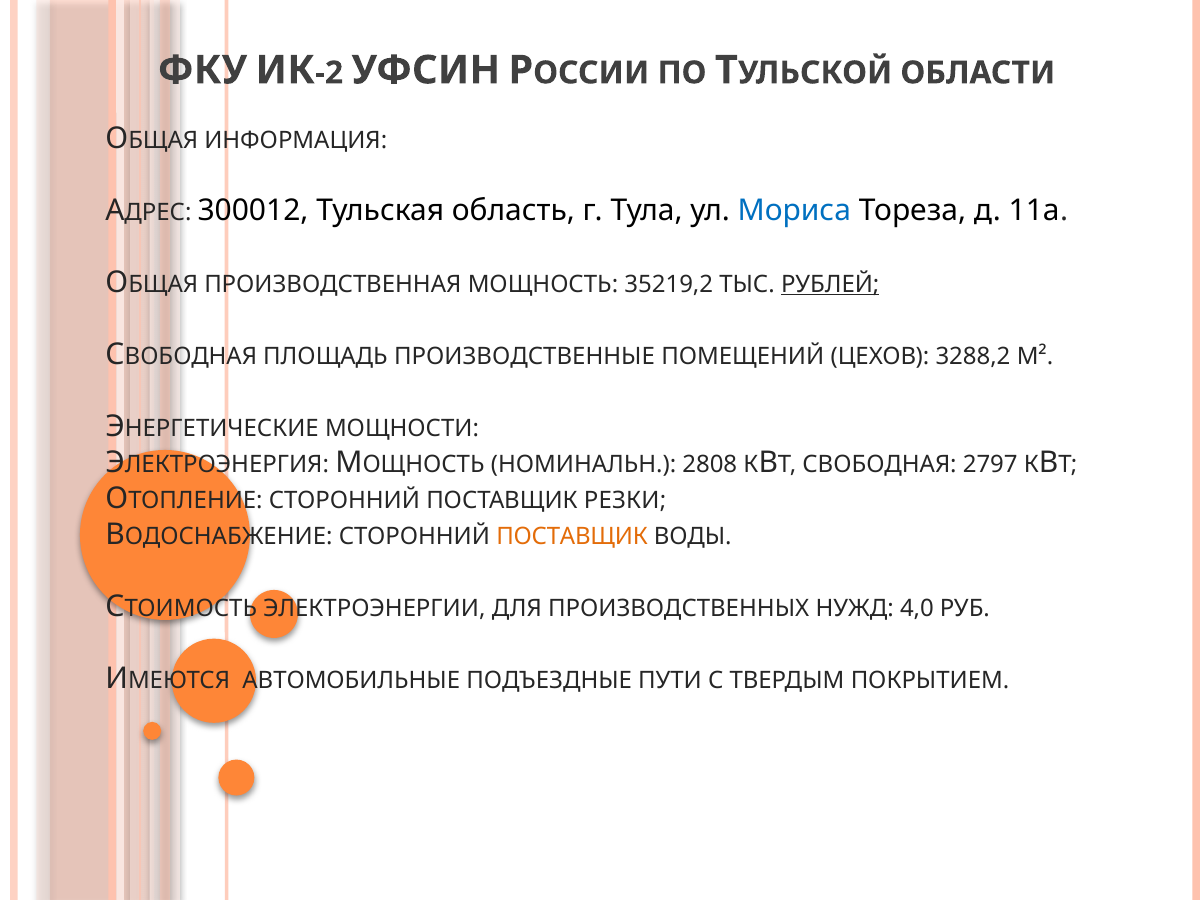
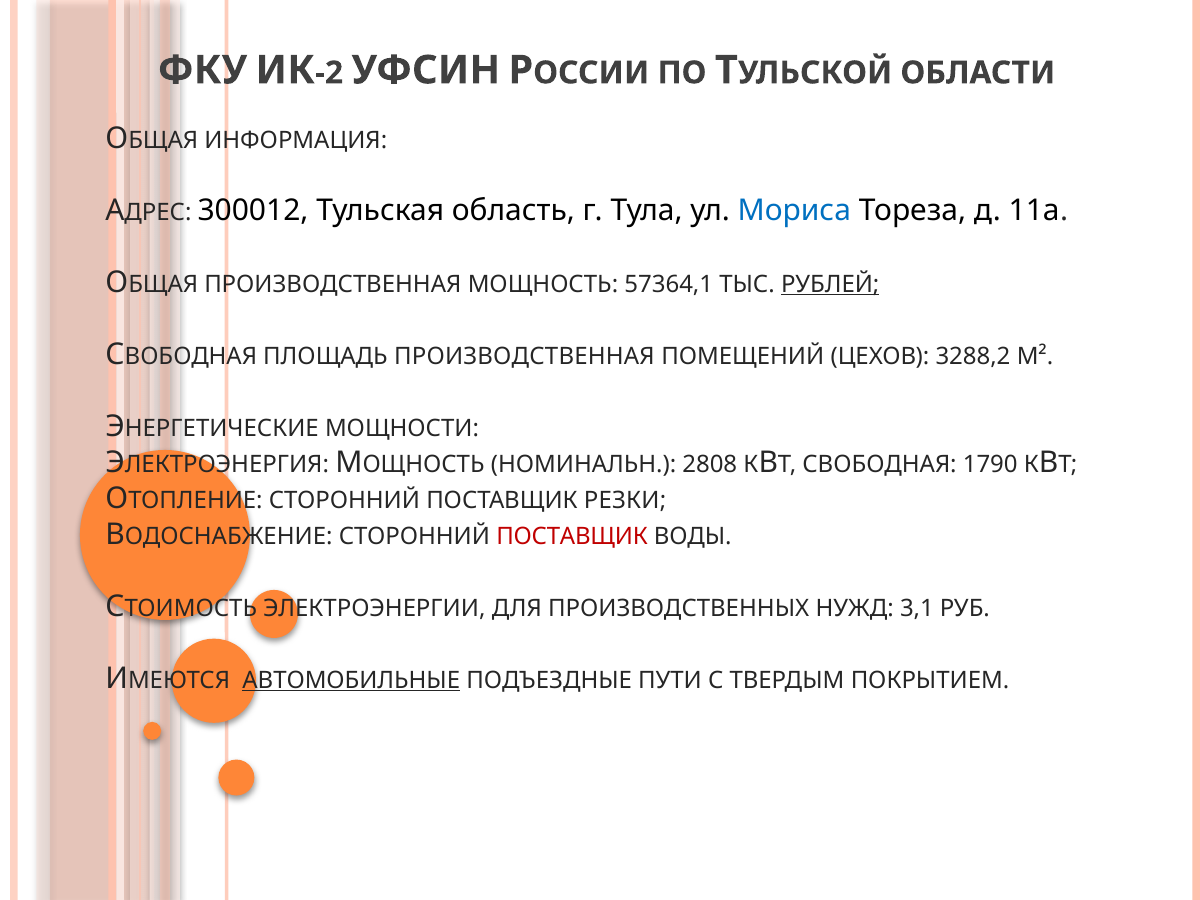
35219,2: 35219,2 -> 57364,1 (669, 284)
ПЛОЩАДЬ ПРОИЗВОДСТВЕННЫЕ: ПРОИЗВОДСТВЕННЫЕ -> ПРОИЗВОДСТВЕННАЯ (524, 356)
2797: 2797 -> 1790 (990, 464)
ПОСТАВЩИК colour: orange -> red (572, 536)
4,0: 4,0 -> 3,1 (917, 608)
АВТОМОБИЛЬНЫЕ underline: none -> present (351, 680)
